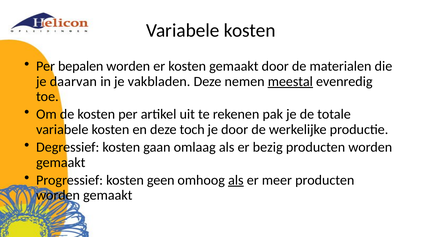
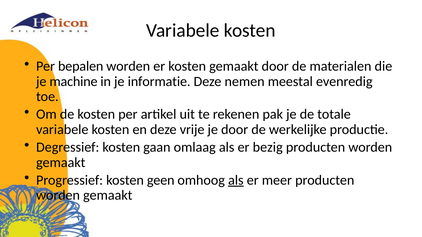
daarvan: daarvan -> machine (73, 82)
vakbladen: vakbladen -> informatie (159, 82)
meestal underline: present -> none (290, 82)
toch: toch -> vrije (192, 130)
